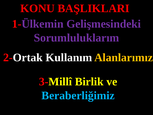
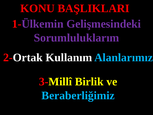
Alanlarımız colour: yellow -> light blue (124, 57)
